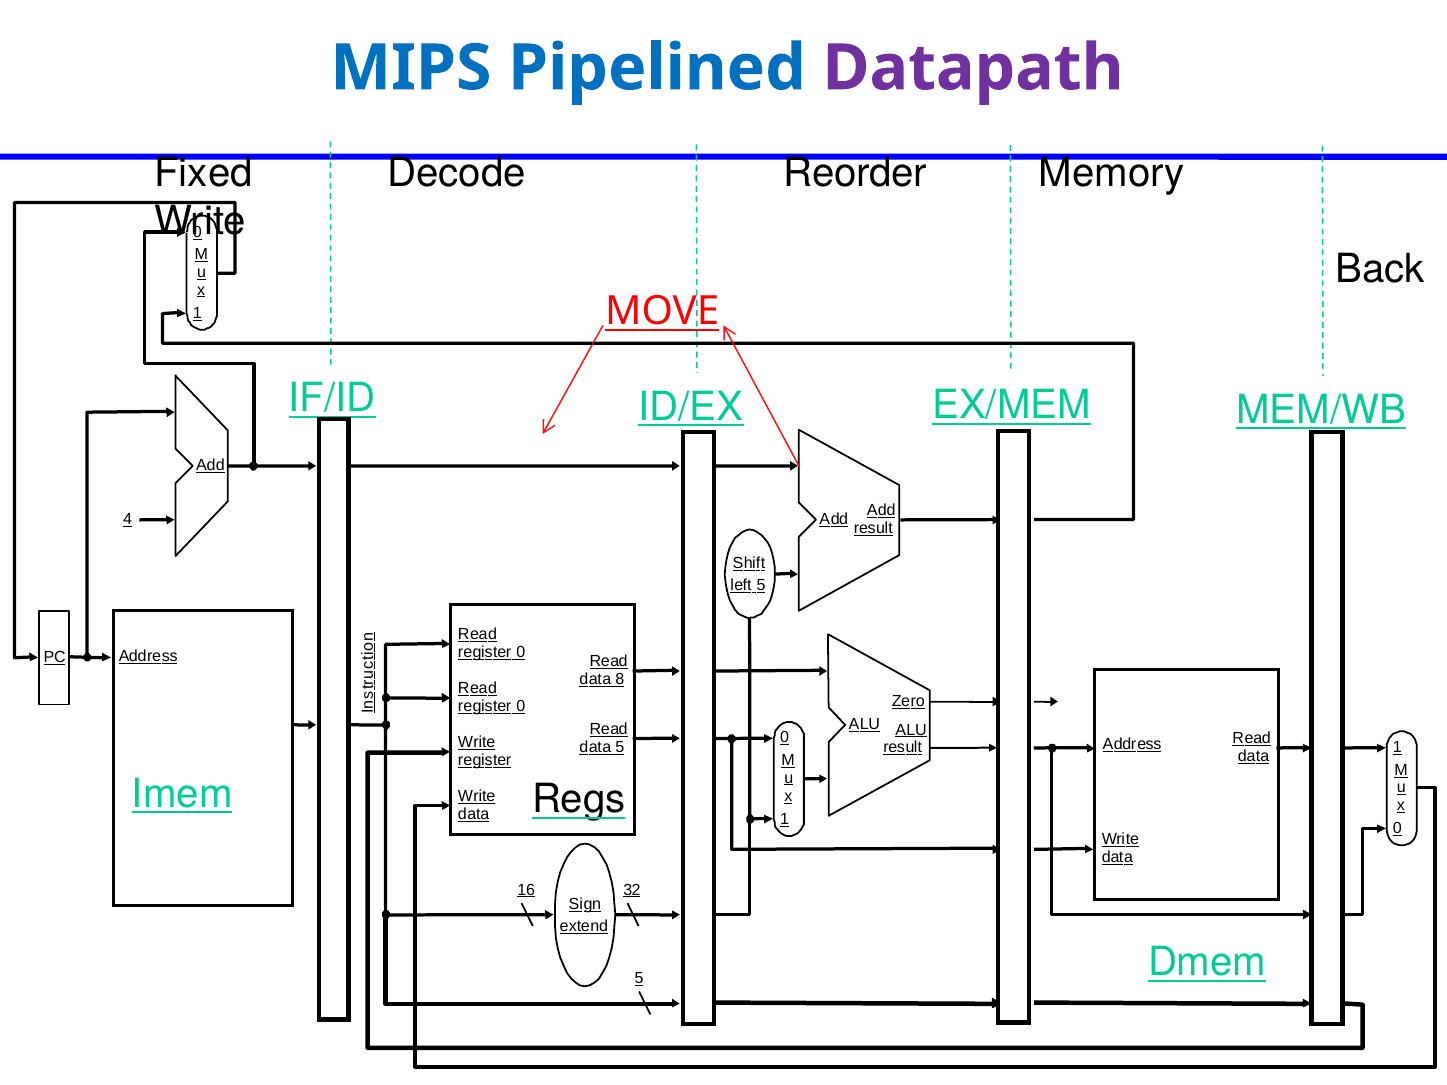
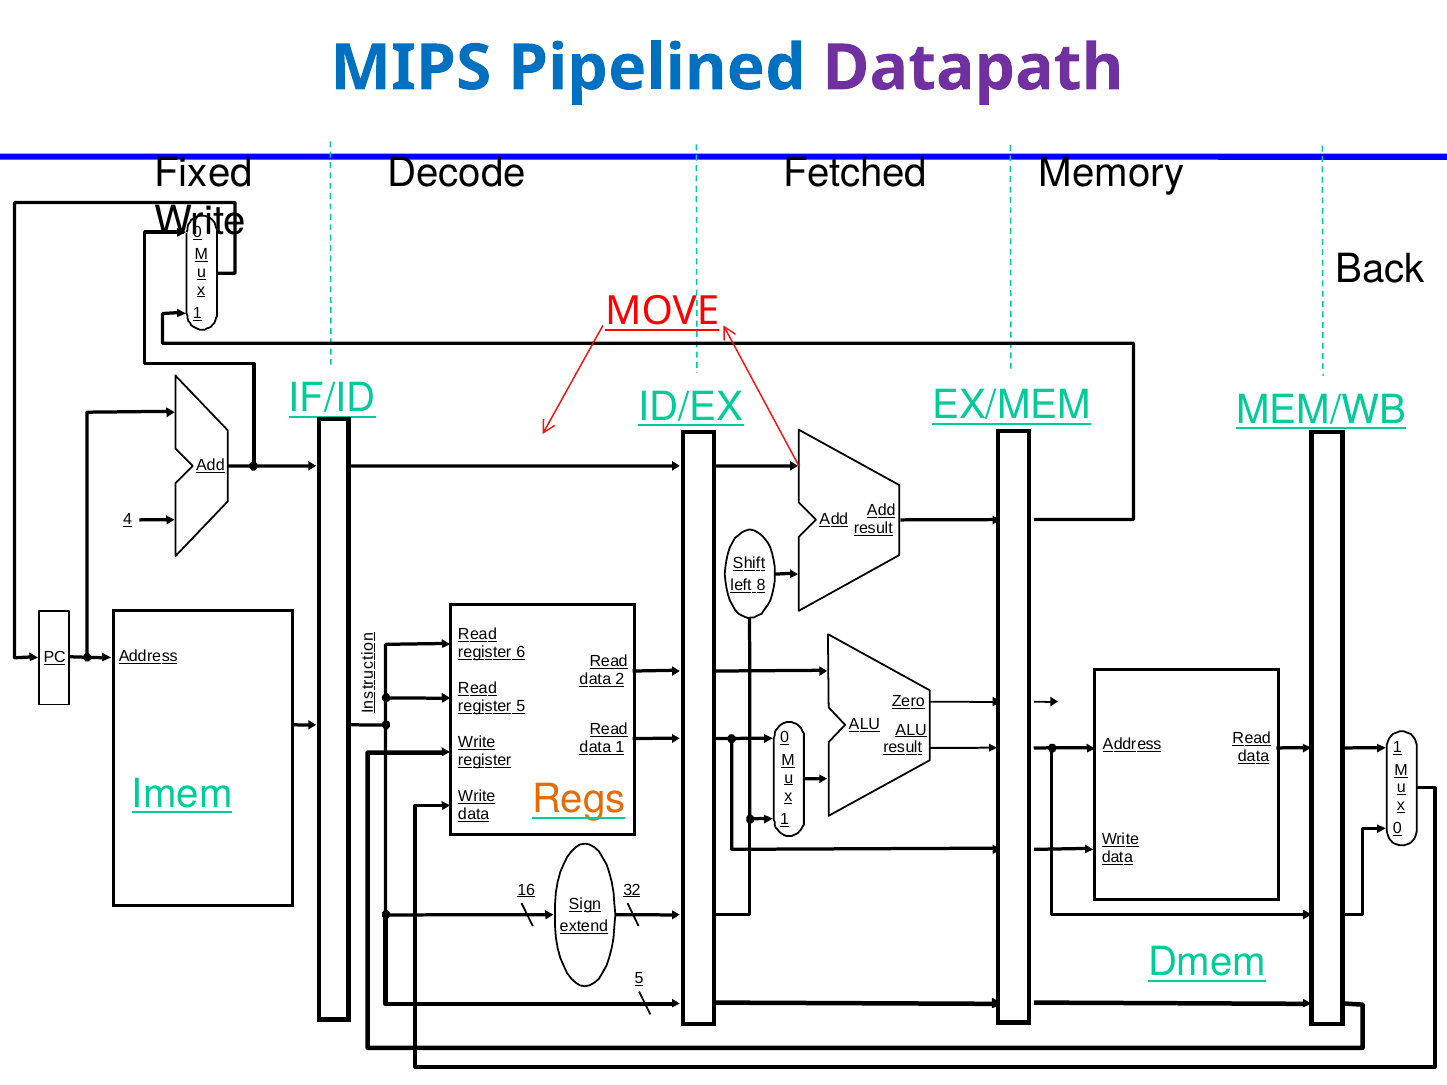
Reorder: Reorder -> Fetched (855, 173)
5: 5 -> 8 (761, 585)
0: 0 -> 6 (521, 652)
8: 8 -> 2 (620, 679)
0: 0 -> 5 (521, 706)
5: 5 -> 1 (620, 747)
Regs colour: black -> orange (579, 800)
